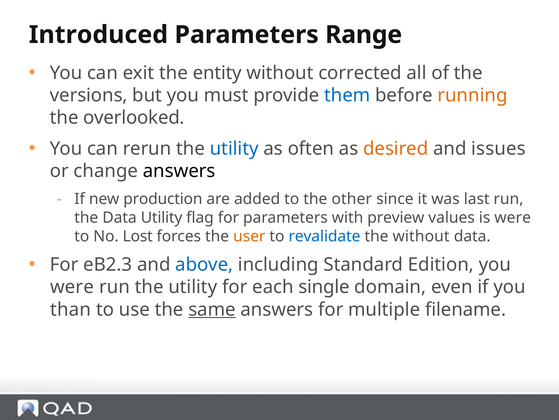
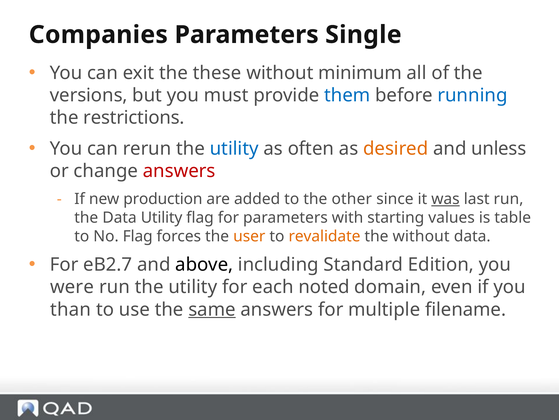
Introduced: Introduced -> Companies (98, 35)
Range: Range -> Single (363, 35)
entity: entity -> these (217, 73)
corrected: corrected -> minimum (360, 73)
running colour: orange -> blue (472, 95)
overlooked: overlooked -> restrictions (134, 118)
issues: issues -> unless (499, 148)
answers colour: black -> red (179, 171)
was underline: none -> present (445, 199)
preview: preview -> starting (396, 217)
is were: were -> table (513, 217)
No Lost: Lost -> Flag (138, 236)
revalidate colour: blue -> orange (324, 236)
eB2.3: eB2.3 -> eB2.7 (108, 264)
above colour: blue -> black (204, 264)
single: single -> noted (324, 287)
